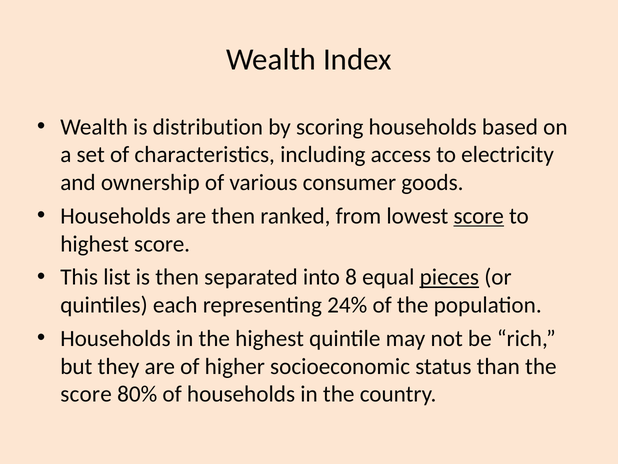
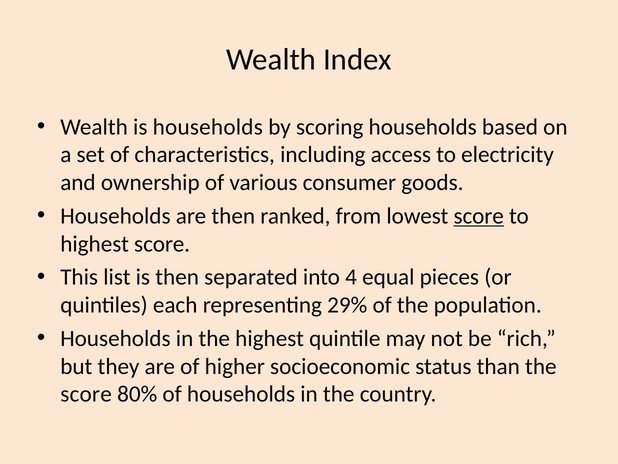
is distribution: distribution -> households (208, 127)
8: 8 -> 4 (351, 277)
pieces underline: present -> none (449, 277)
24%: 24% -> 29% (347, 305)
